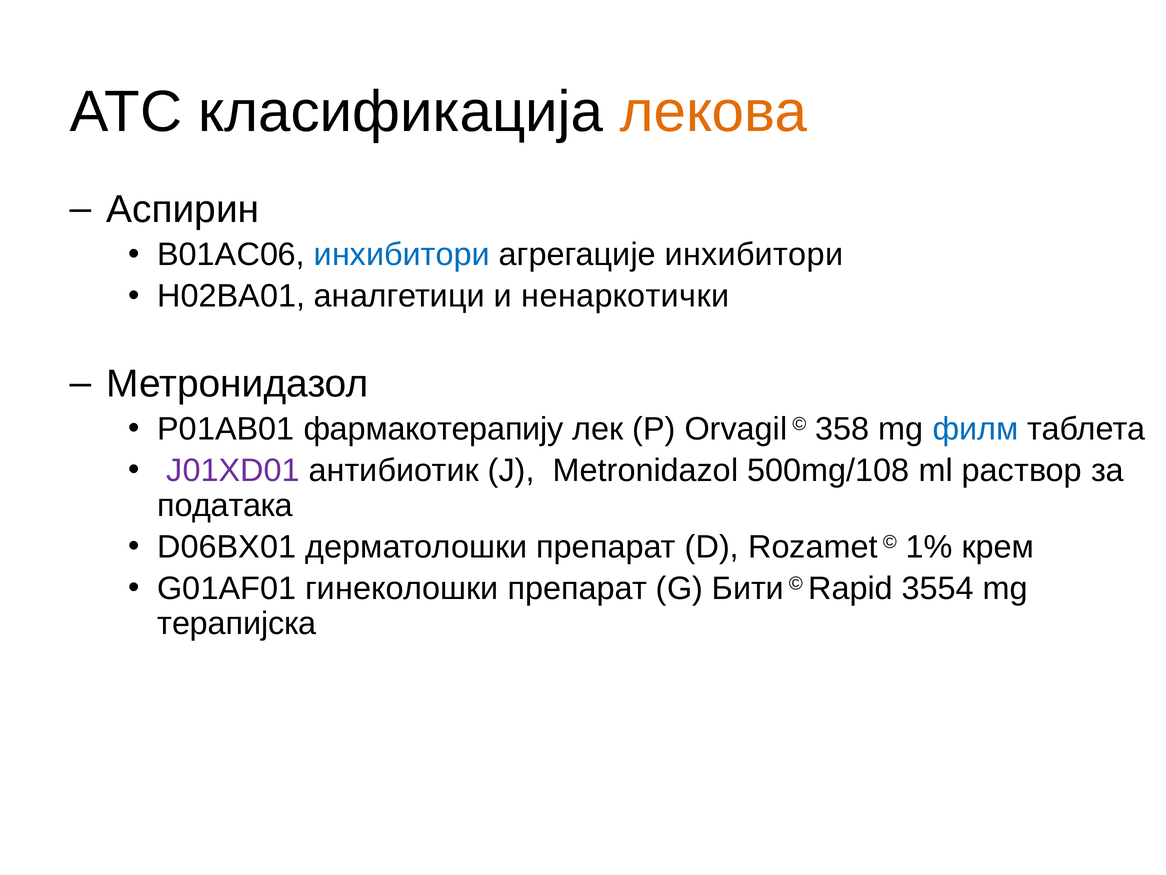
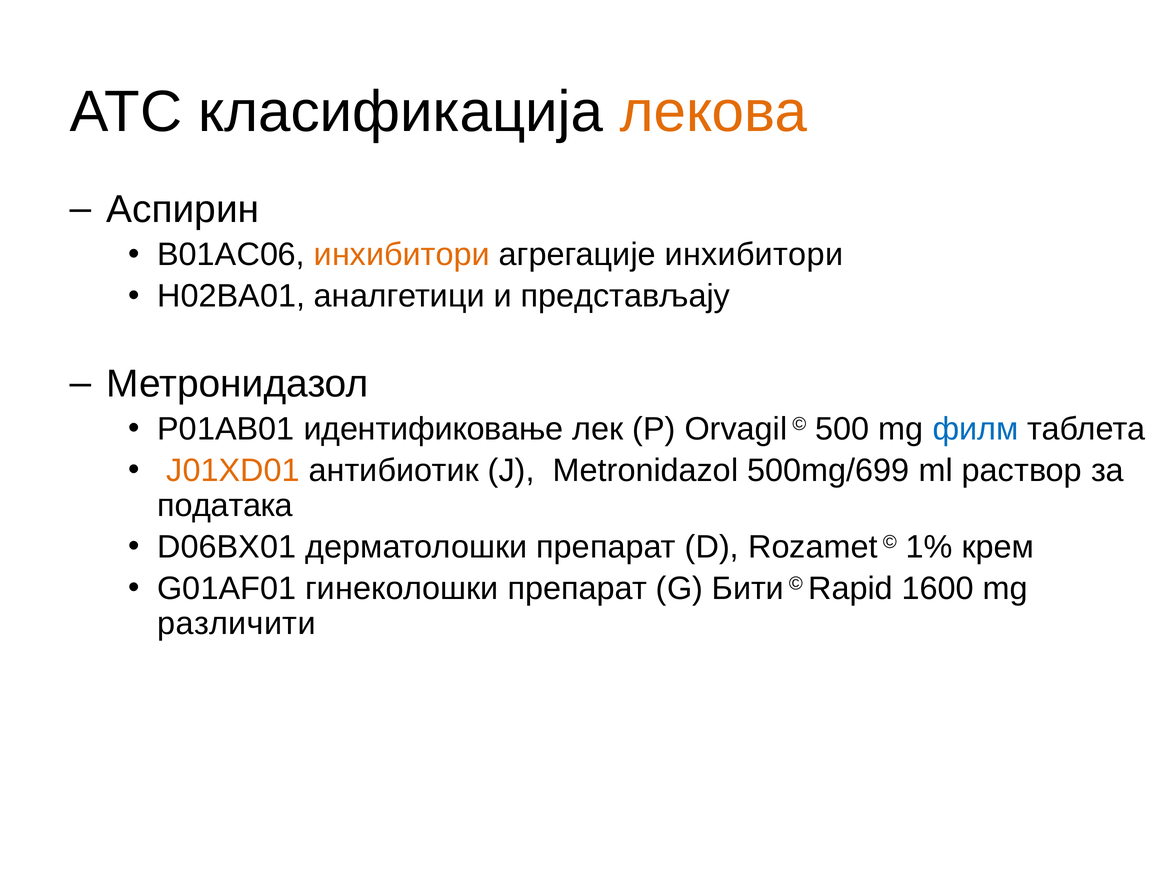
инхибитори colour: blue -> orange (402, 255)
ненаркотички: ненаркотички -> представљају (625, 296)
фармакотерапију: фармакотерапију -> идентификовање (433, 429)
358: 358 -> 500 (842, 429)
J01XD01 colour: purple -> orange (233, 470)
500mg/108: 500mg/108 -> 500mg/699 (828, 470)
3554: 3554 -> 1600 (938, 588)
терапијска: терапијска -> различити (237, 623)
